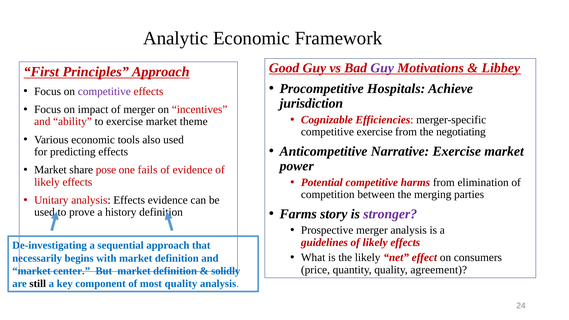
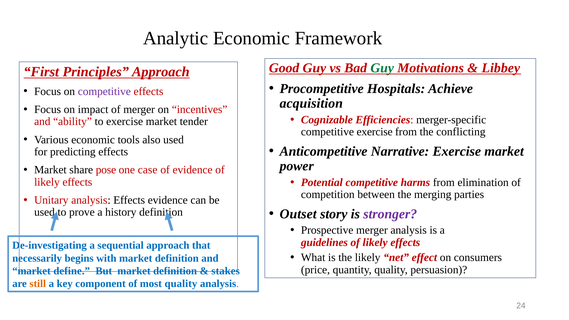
Guy colour: purple -> green (382, 68)
jurisdiction: jurisdiction -> acquisition (311, 103)
theme: theme -> tender (194, 122)
negotiating: negotiating -> conflicting (461, 132)
fails: fails -> case (148, 170)
Farms: Farms -> Outset (298, 214)
agreement: agreement -> persuasion (439, 270)
center: center -> define (72, 271)
solidly: solidly -> stakes (226, 271)
still colour: black -> orange (38, 284)
